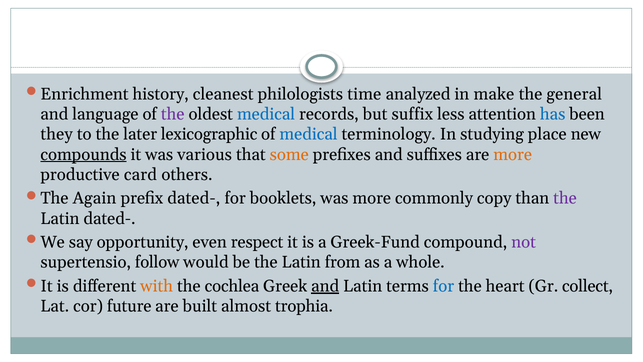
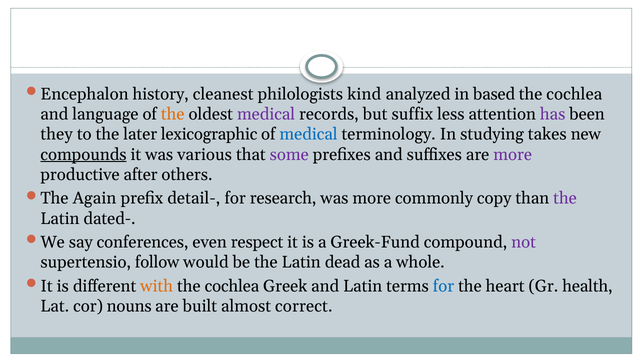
Enrichment: Enrichment -> Encephalon (84, 94)
time: time -> kind (364, 94)
make: make -> based (494, 94)
general: general -> cochlea (574, 94)
the colour: purple -> orange (173, 114)
medical colour: blue -> purple (266, 114)
has colour: blue -> purple (553, 114)
place: place -> takes (547, 134)
some colour: orange -> purple (289, 154)
more colour: orange -> purple (513, 154)
card: card -> after (141, 174)
prefix dated-: dated- -> detail- (194, 198)
booklets: booklets -> research (283, 198)
opportunity: opportunity -> conferences (143, 242)
from: from -> dead (343, 262)
and underline: present -> none (325, 286)
collect: collect -> health (588, 286)
future: future -> nouns (129, 306)
trophia: trophia -> correct (304, 306)
